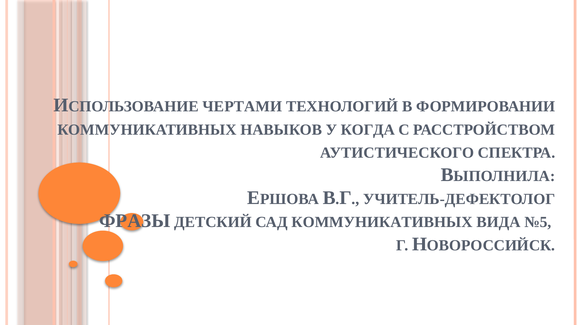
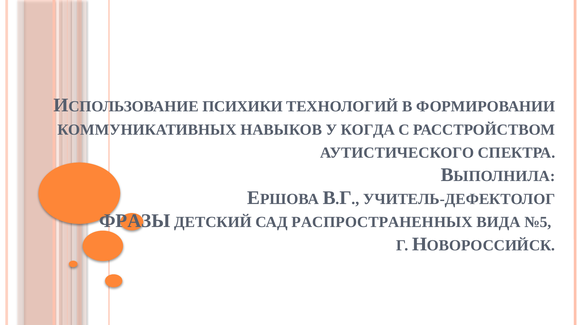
ЧЕРТАМИ: ЧЕРТАМИ -> ПСИХИКИ (242, 106)
САД КОММУНИКАТИВНЫХ: КОММУНИКАТИВНЫХ -> РАСПРОСТРАНЕННЫХ (382, 222)
